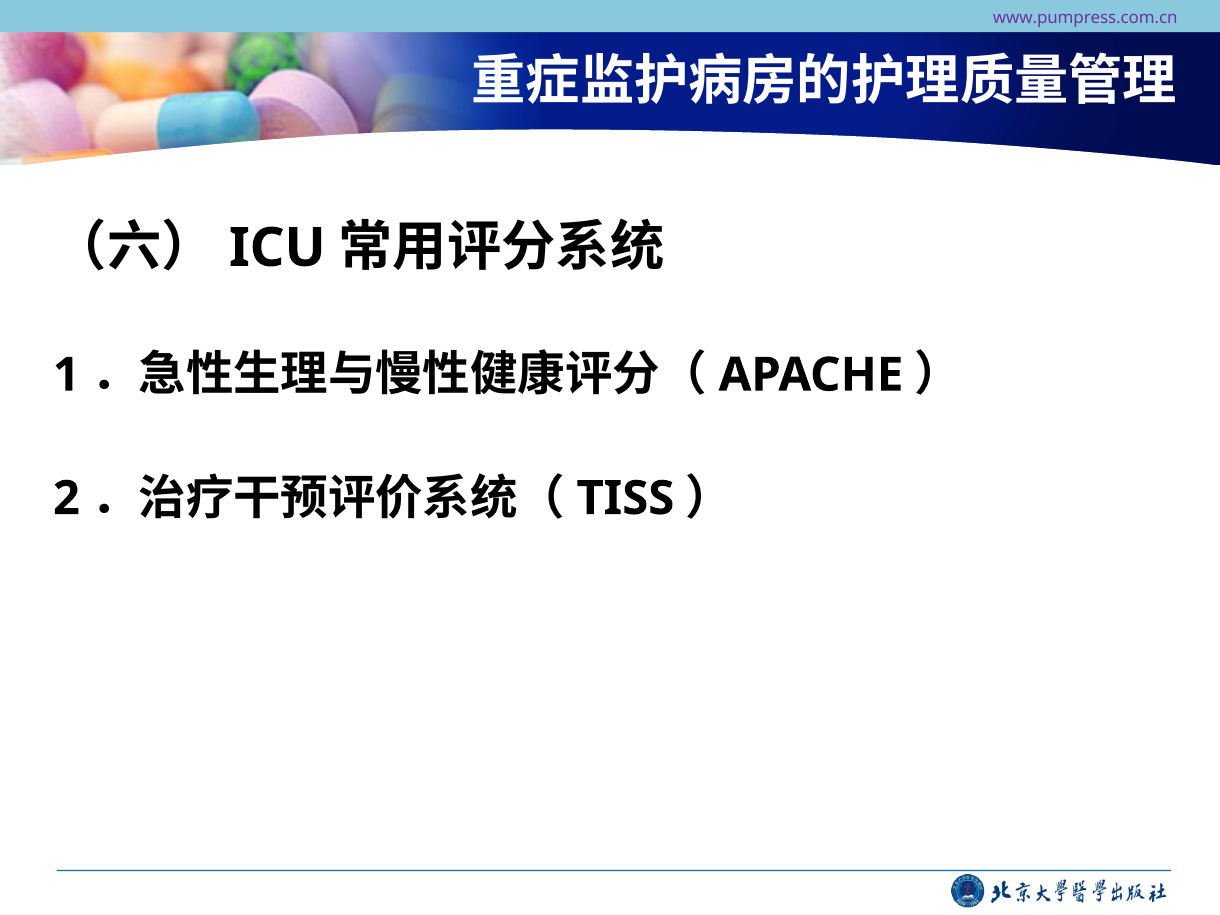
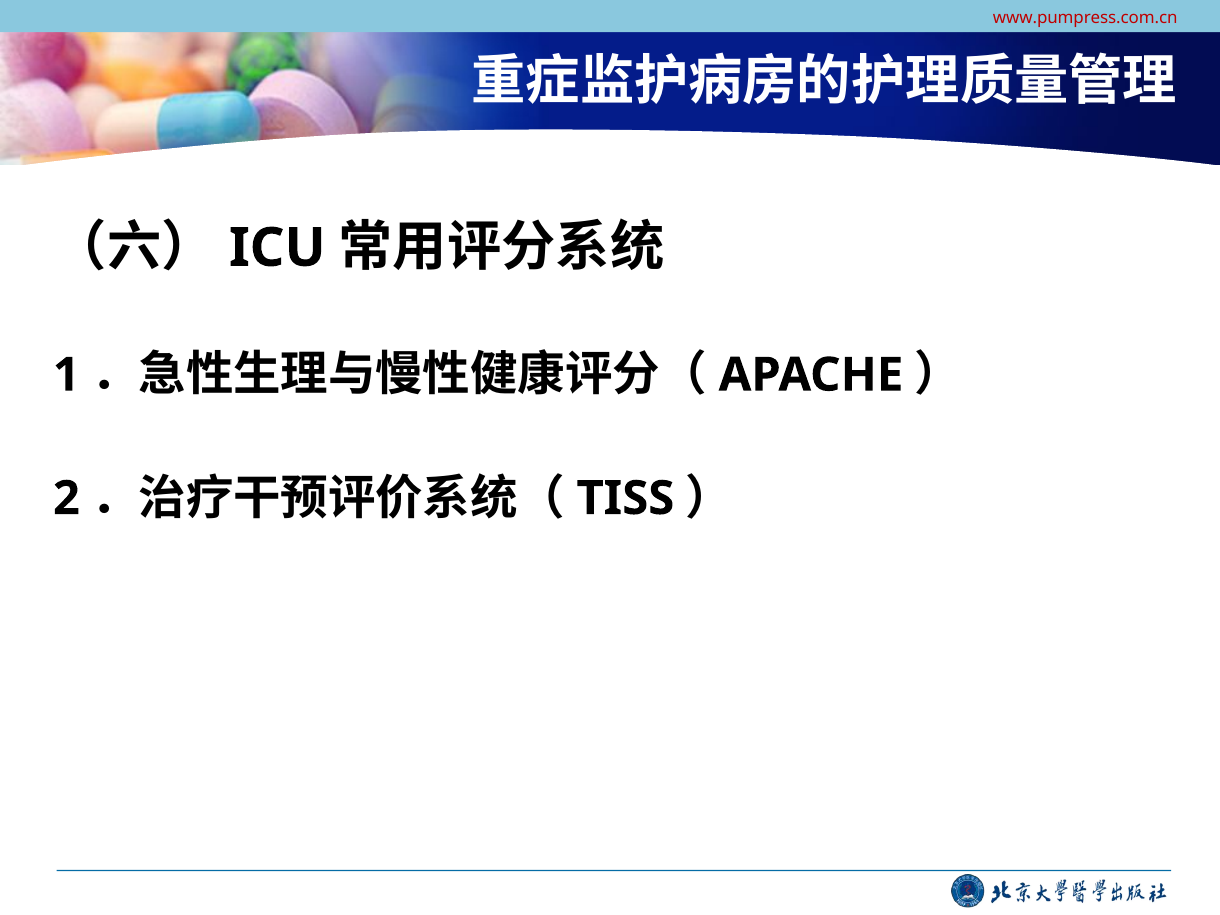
www.pumpress.com.cn colour: purple -> red (1085, 17)
